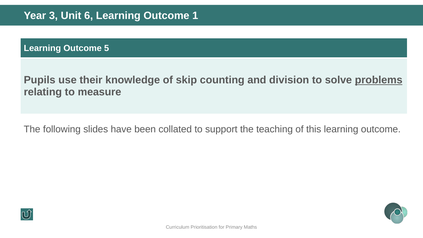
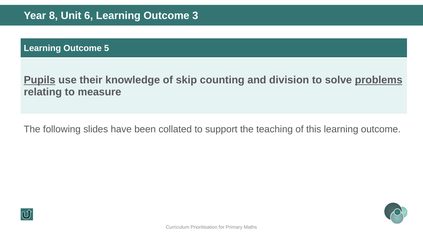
3: 3 -> 8 (53, 16)
1: 1 -> 3 (195, 16)
Pupils underline: none -> present (40, 80)
